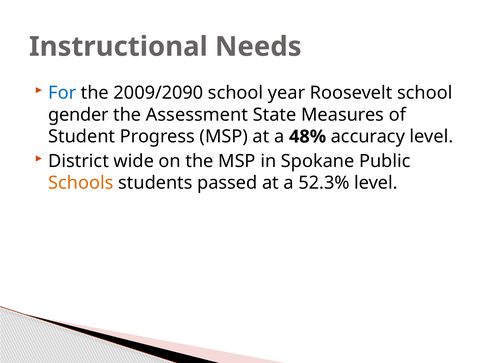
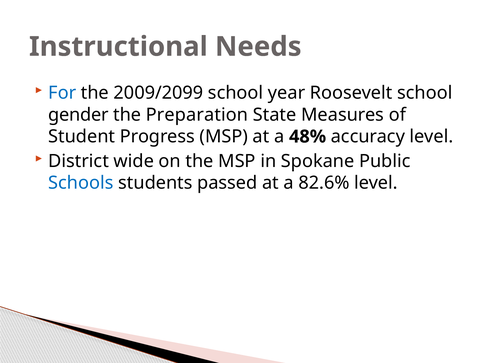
2009/2090: 2009/2090 -> 2009/2099 (158, 93)
Assessment: Assessment -> Preparation (197, 115)
Schools colour: orange -> blue (81, 183)
52.3%: 52.3% -> 82.6% (324, 183)
